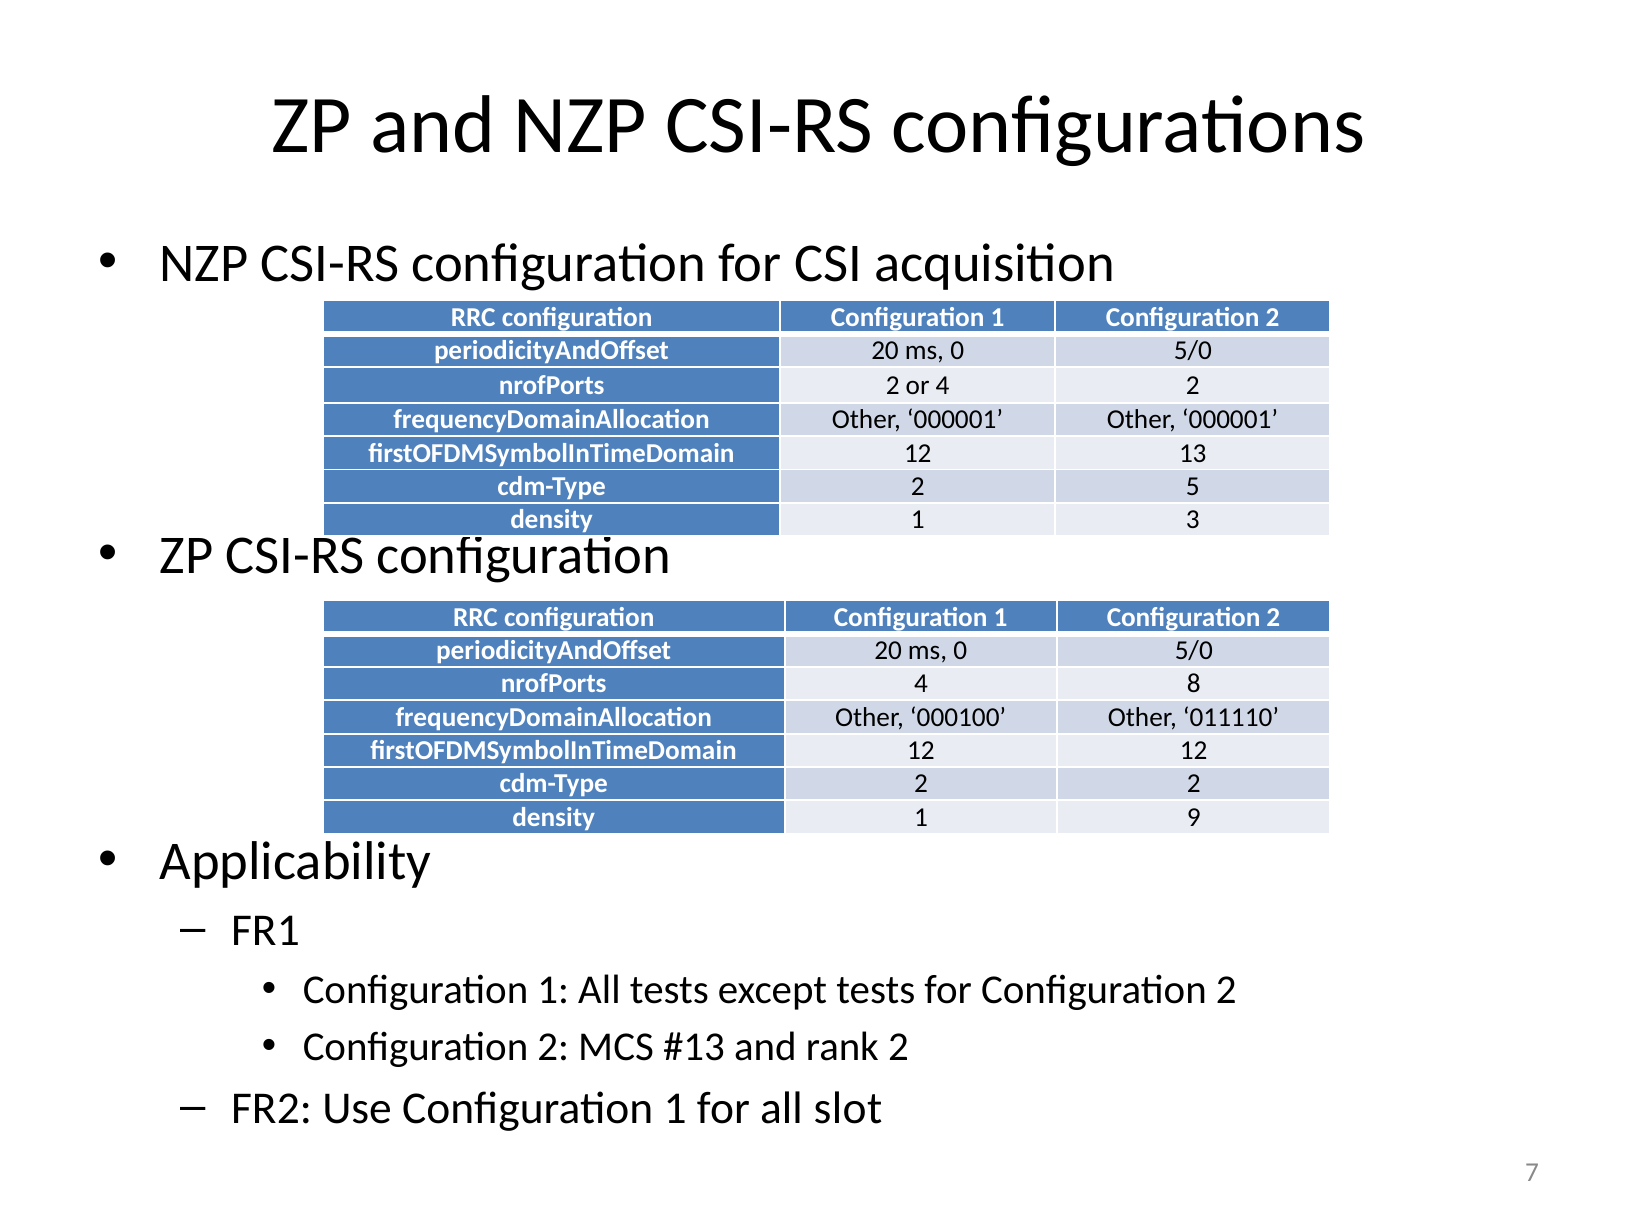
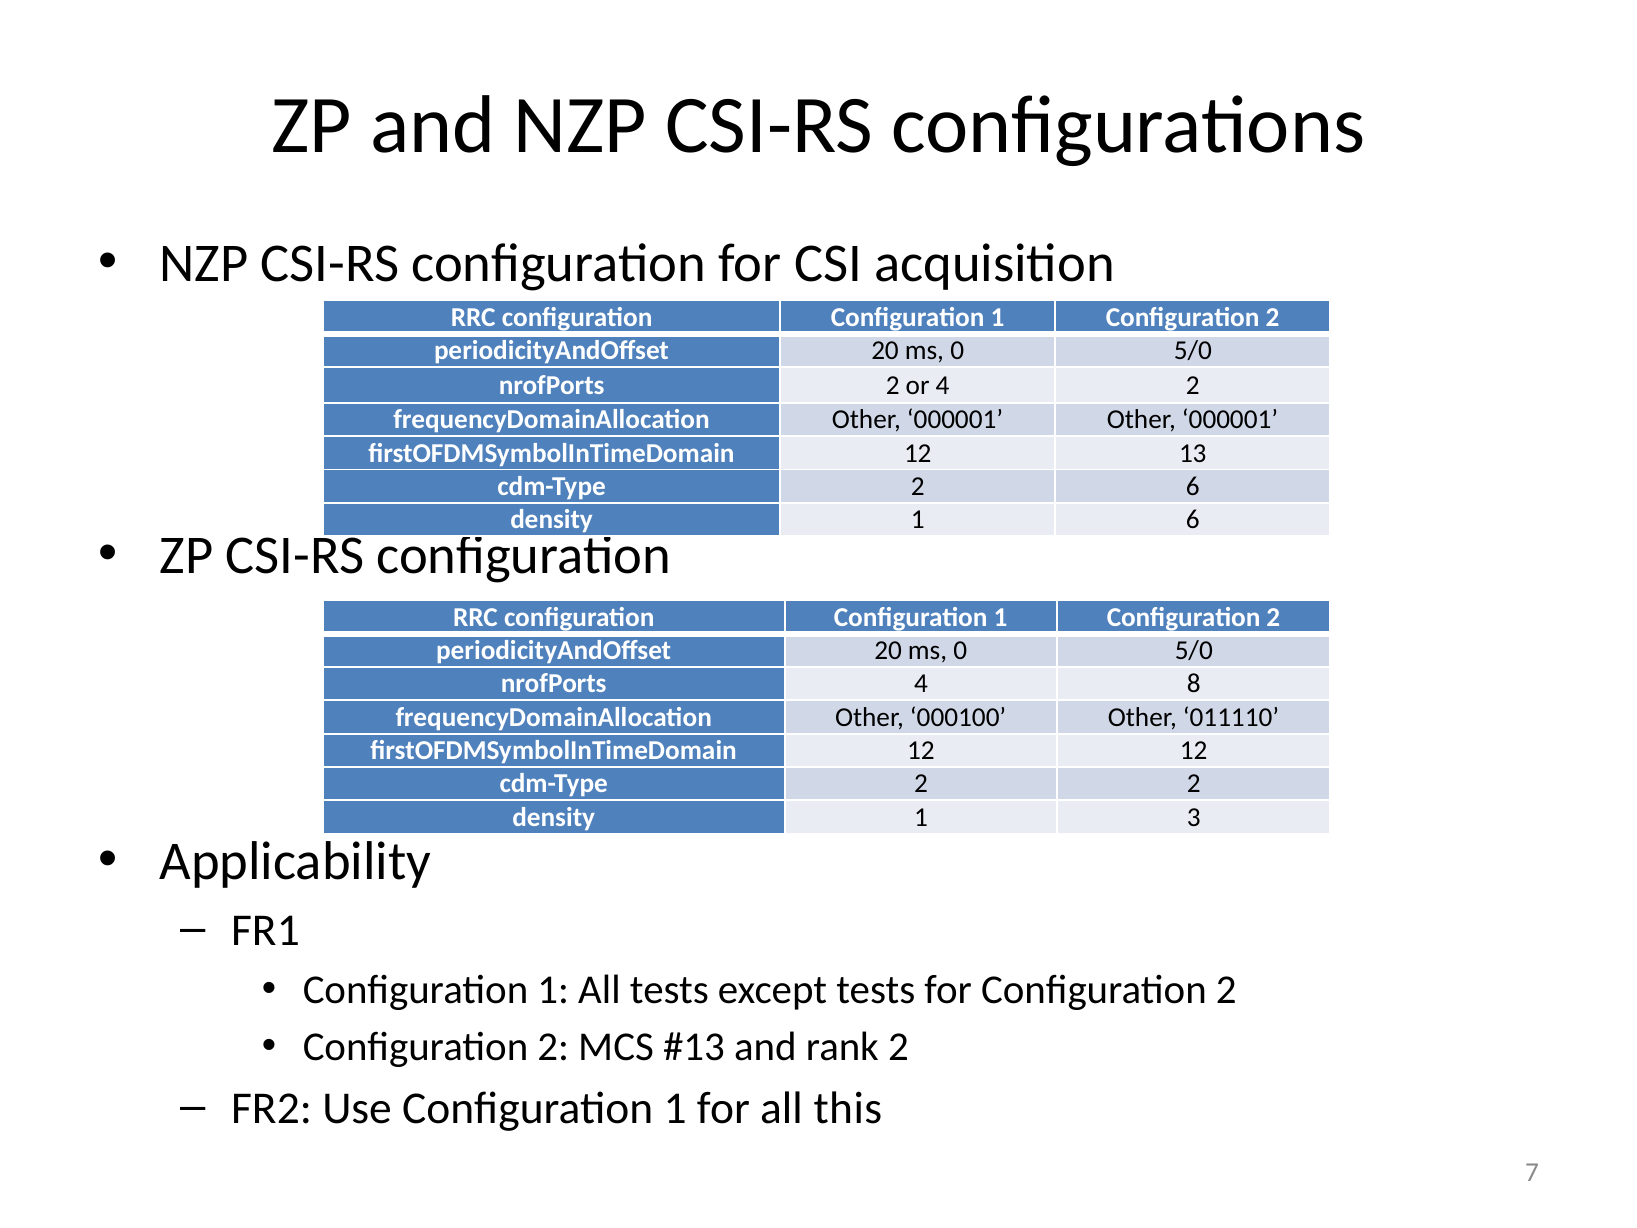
2 5: 5 -> 6 (1193, 486)
1 3: 3 -> 6 (1193, 520)
9: 9 -> 3 (1194, 817)
slot: slot -> this (848, 1108)
